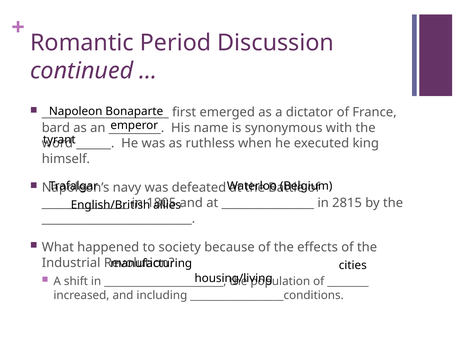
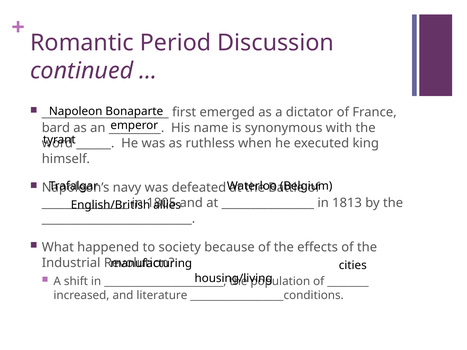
2815: 2815 -> 1813 (347, 203)
including: including -> literature (162, 296)
